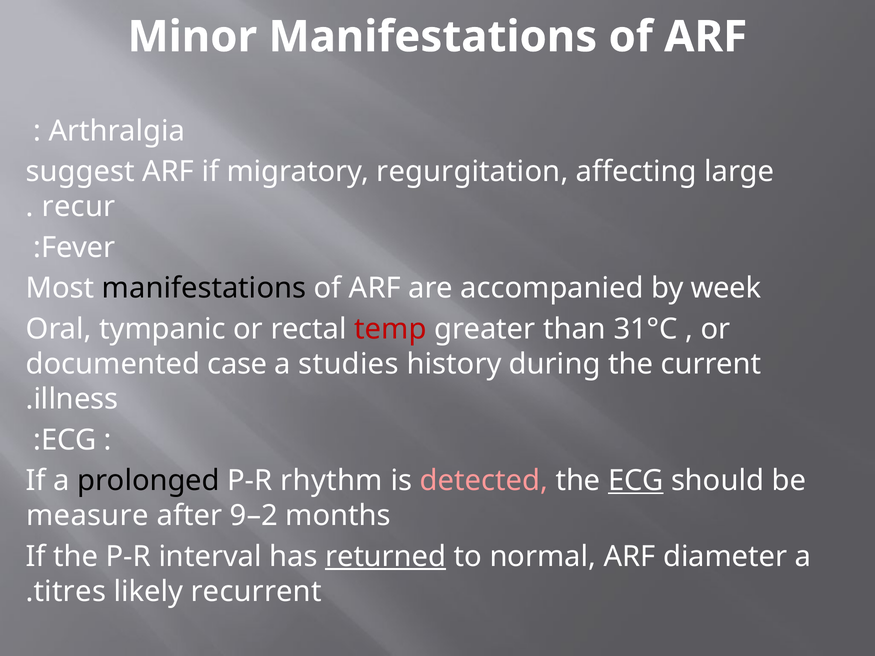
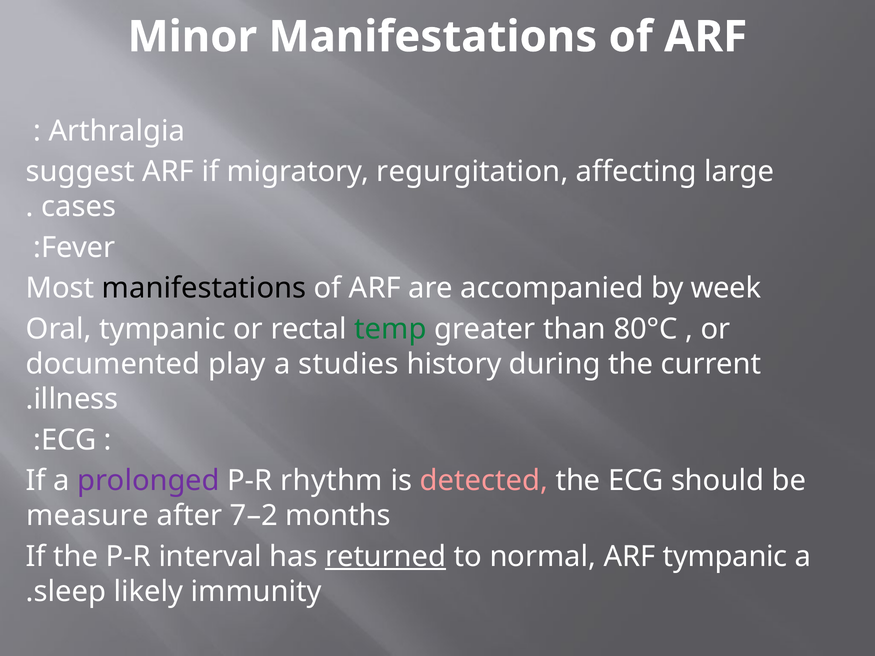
recur: recur -> cases (79, 207)
temp colour: red -> green (391, 329)
31°C: 31°C -> 80°C (646, 329)
case: case -> play (237, 364)
prolonged colour: black -> purple (148, 481)
ECG underline: present -> none (636, 481)
9–2: 9–2 -> 7–2 (254, 516)
ARF diameter: diameter -> tympanic (725, 557)
titres: titres -> sleep (70, 592)
recurrent: recurrent -> immunity (256, 592)
